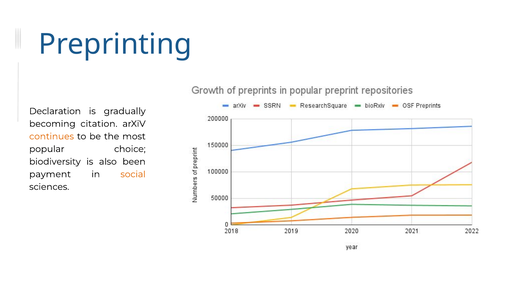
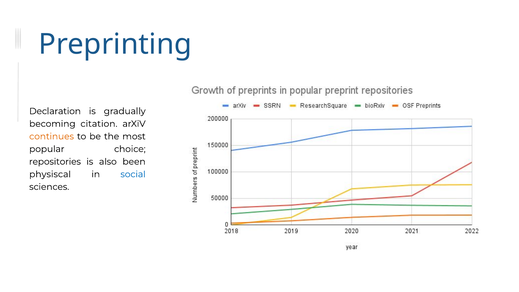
biodiversity: biodiversity -> repositories (55, 162)
payment: payment -> physiscal (50, 174)
social colour: orange -> blue (133, 174)
